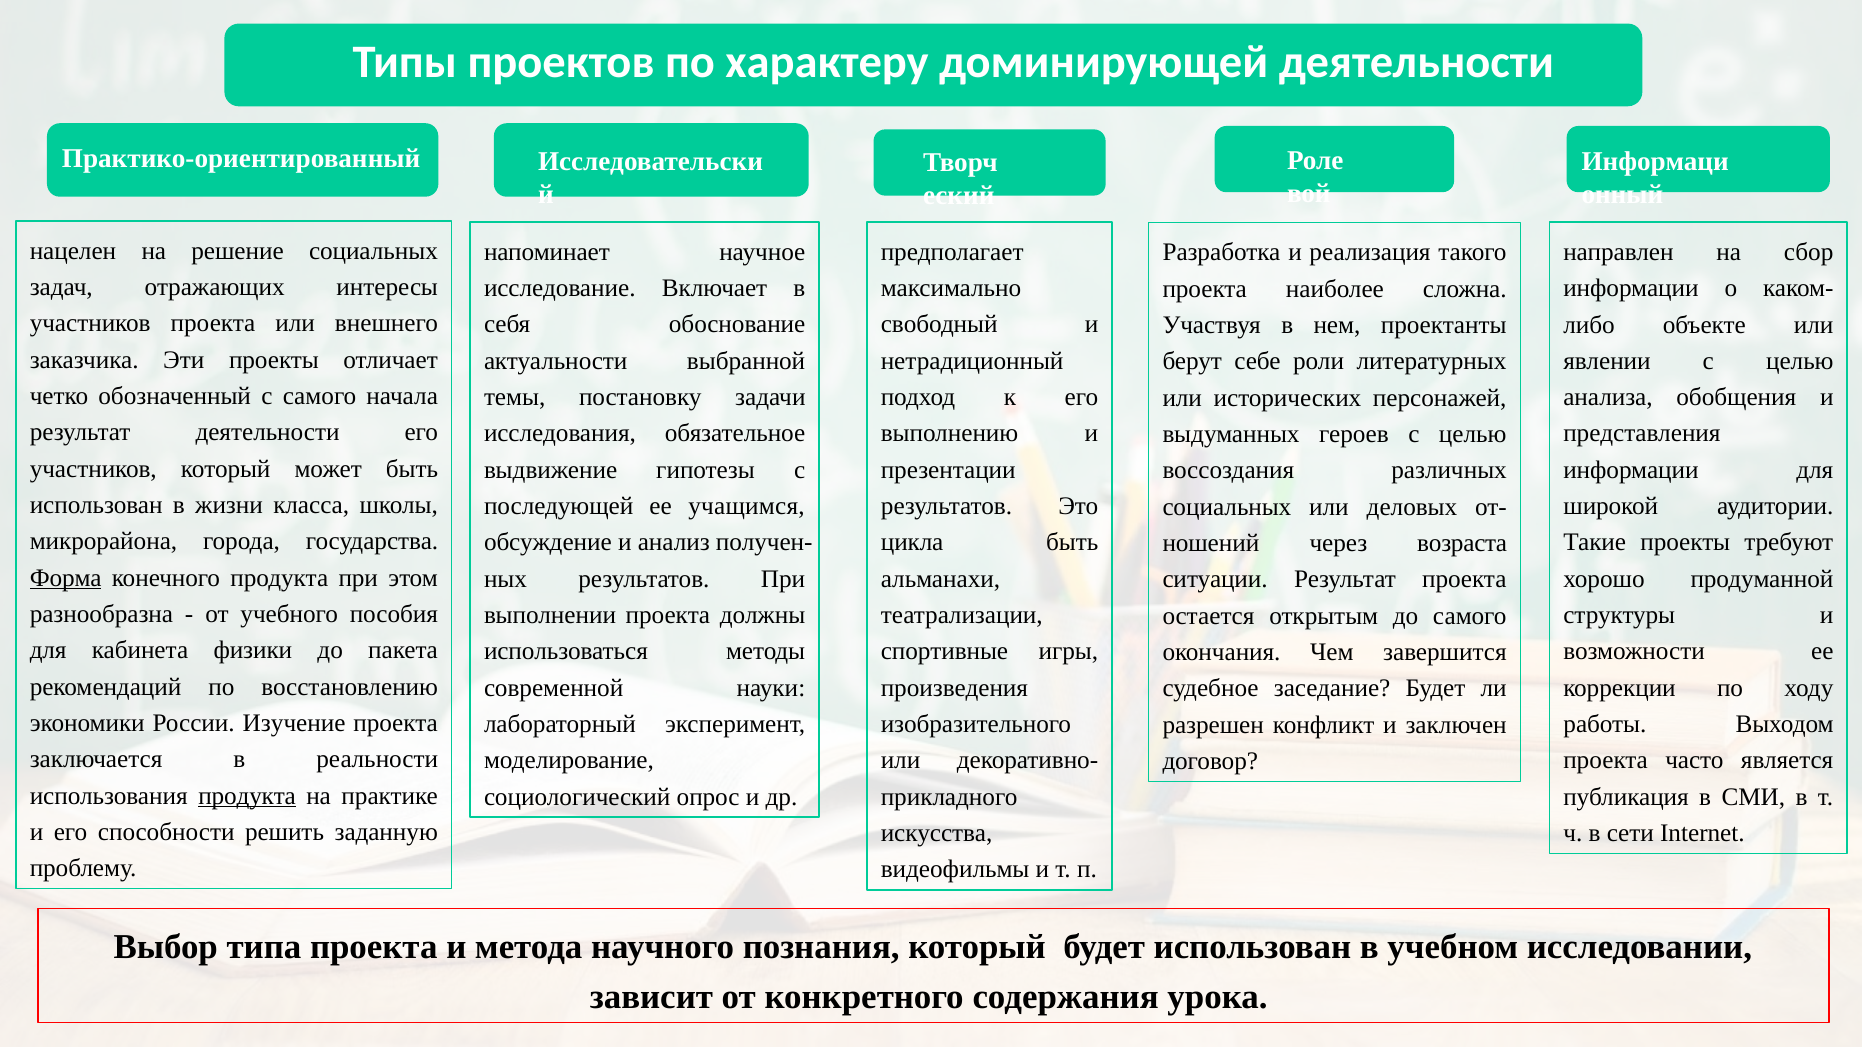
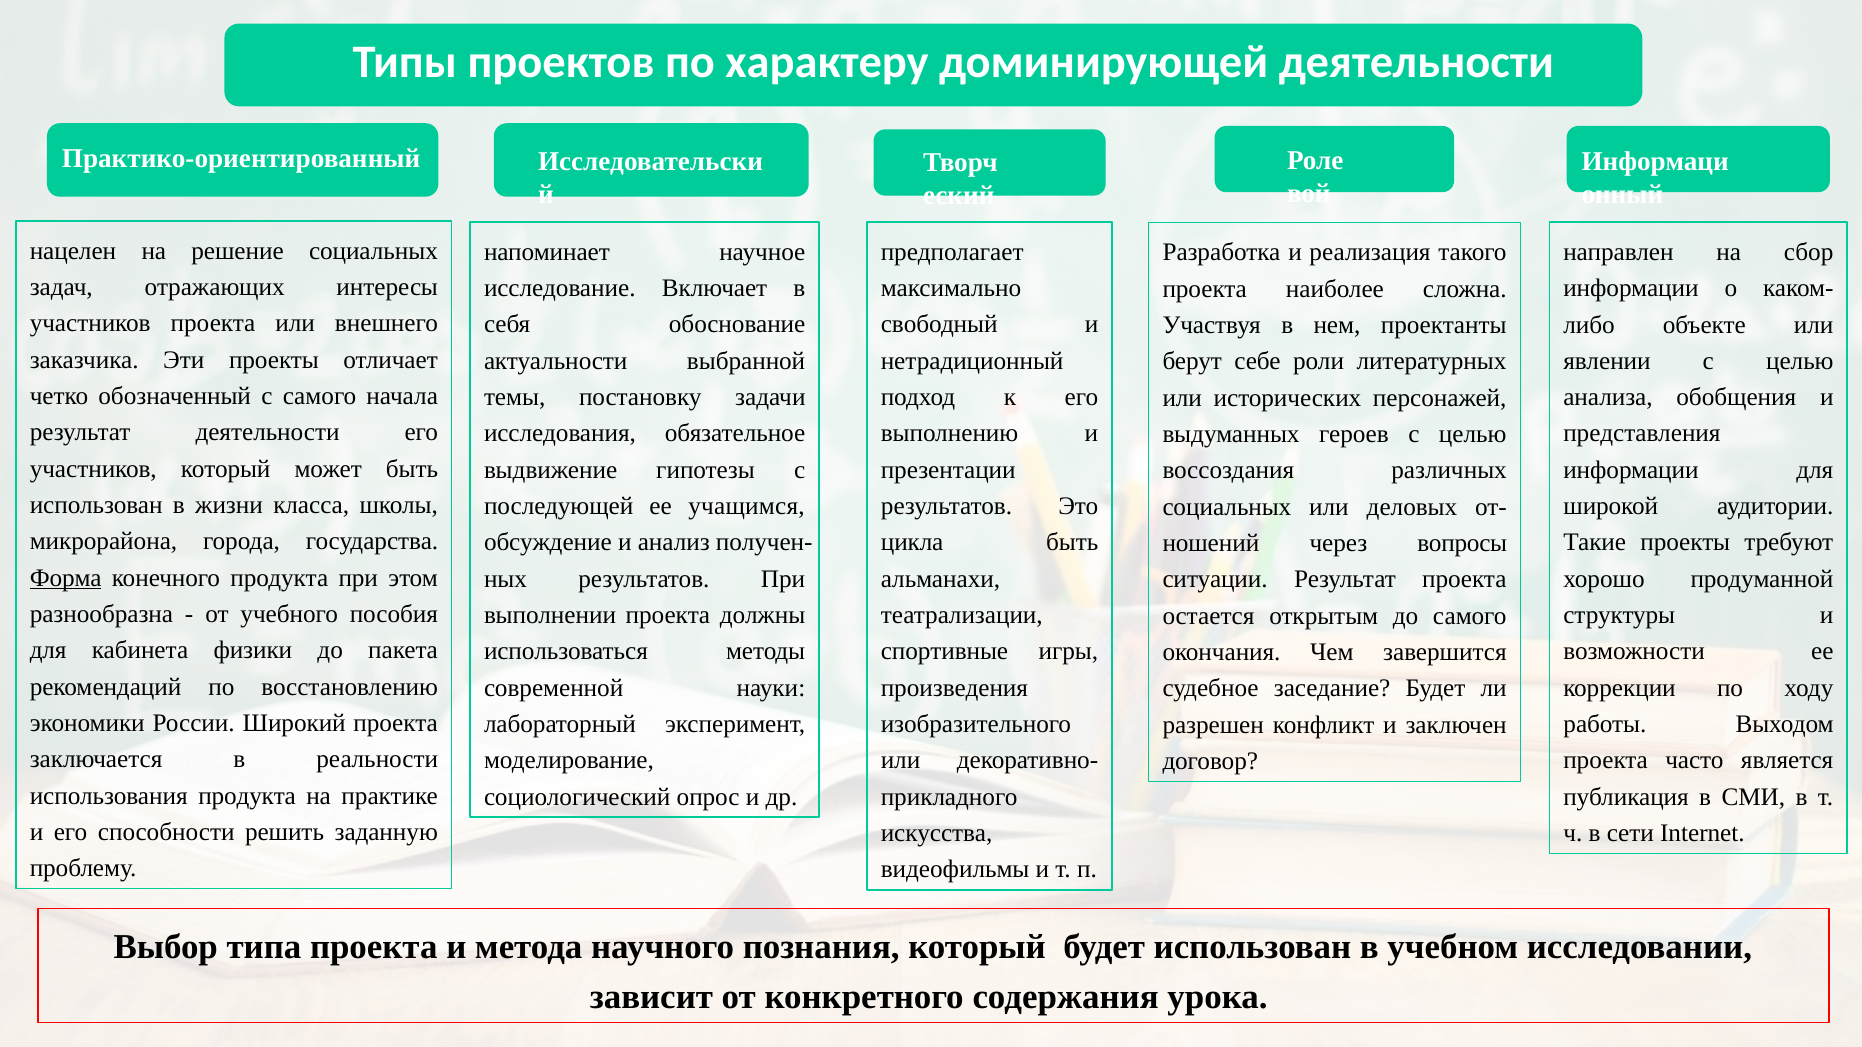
возраста: возраста -> вопросы (1462, 543)
Изучение: Изучение -> Широкий (294, 723)
продукта underline: present -> none (247, 796)
